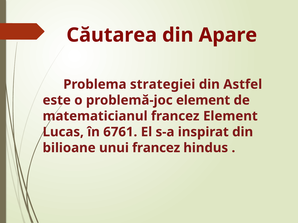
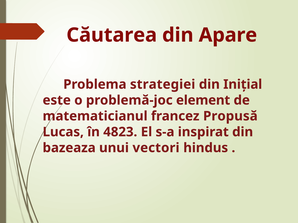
Astfel: Astfel -> Iniţial (243, 85)
francez Element: Element -> Propusă (230, 116)
6761: 6761 -> 4823 (120, 132)
bilioane: bilioane -> bazeaza (69, 148)
unui francez: francez -> vectori (156, 148)
